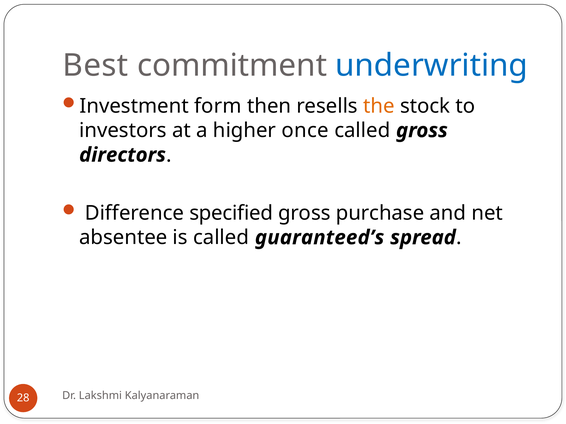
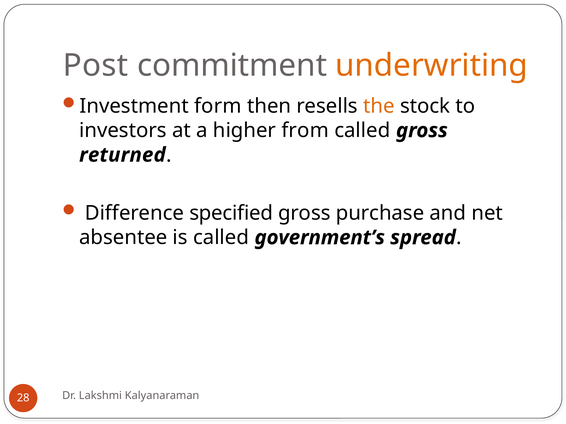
Best: Best -> Post (95, 65)
underwriting colour: blue -> orange (432, 65)
once: once -> from (305, 131)
directors: directors -> returned (122, 155)
guaranteed’s: guaranteed’s -> government’s (320, 238)
